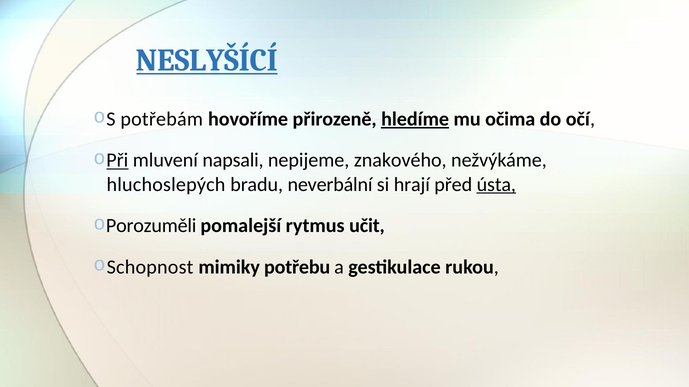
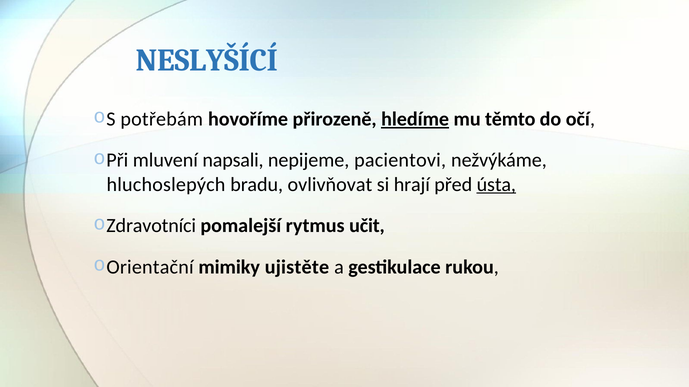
NESLYŠÍCÍ underline: present -> none (207, 60)
očima: očima -> těmto (510, 119)
Při underline: present -> none (117, 161)
znakového: znakového -> pacientovi (400, 161)
neverbální: neverbální -> ovlivňovat (330, 185)
Porozuměli: Porozuměli -> Zdravotníci (151, 226)
Schopnost: Schopnost -> Orientační (150, 267)
potřebu: potřebu -> ujistěte (297, 267)
